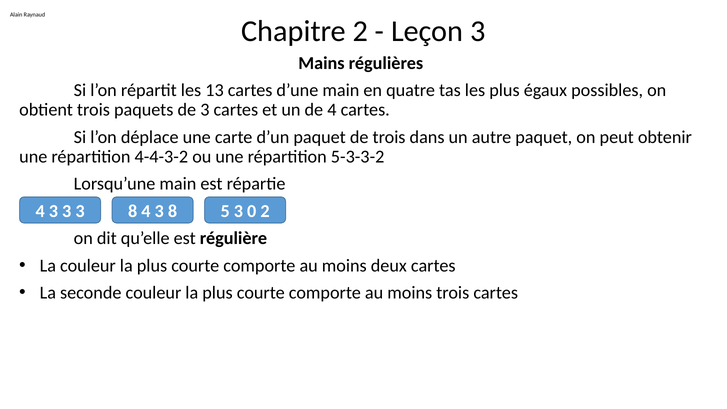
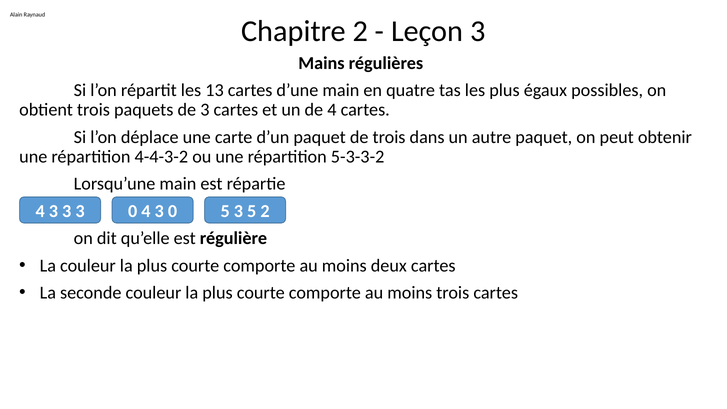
3 3 8: 8 -> 0 (133, 211)
4 3 8: 8 -> 0 (172, 211)
3 0: 0 -> 5 (252, 211)
